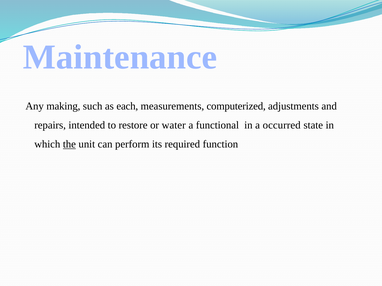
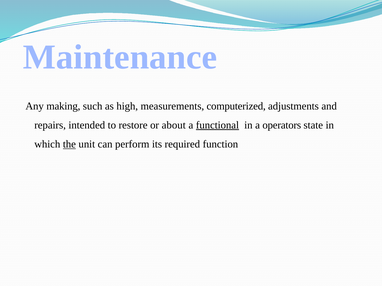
each: each -> high (127, 106)
water: water -> about (174, 125)
functional underline: none -> present (217, 125)
occurred: occurred -> operators (282, 125)
